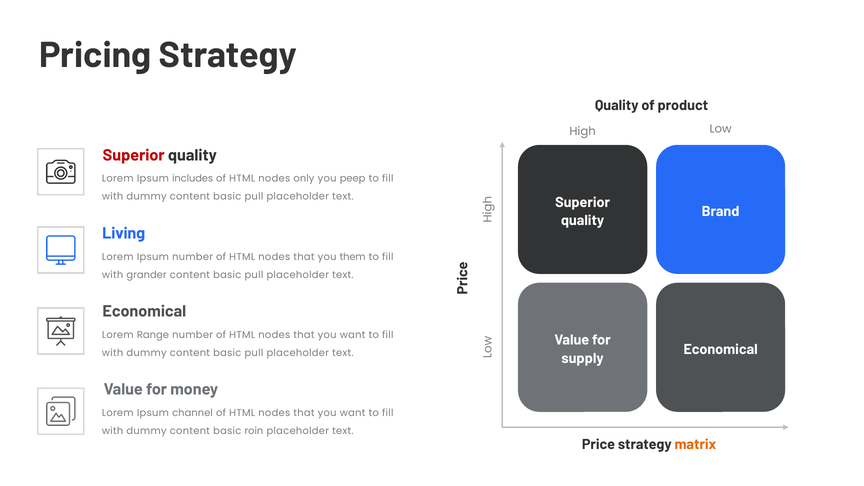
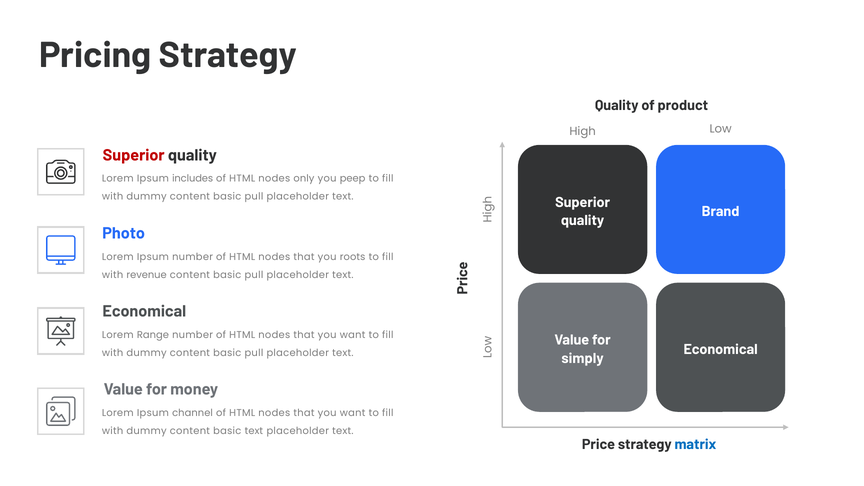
Living: Living -> Photo (124, 234)
them: them -> roots (353, 257)
grander: grander -> revenue (147, 275)
supply: supply -> simply (583, 358)
basic roin: roin -> text (254, 431)
matrix colour: orange -> blue (695, 445)
